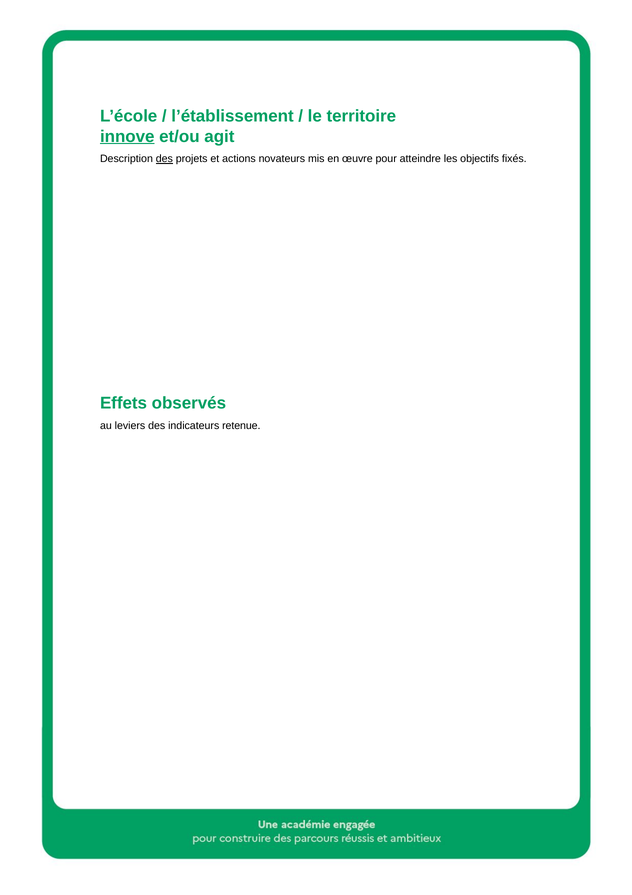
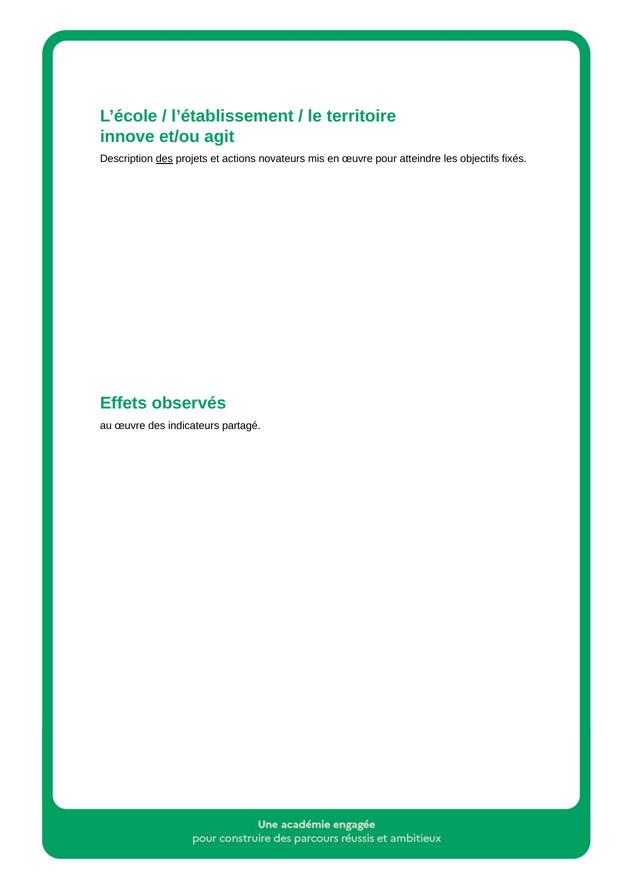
innove underline: present -> none (127, 136)
au leviers: leviers -> œuvre (130, 425)
retenue: retenue -> partagé (241, 425)
